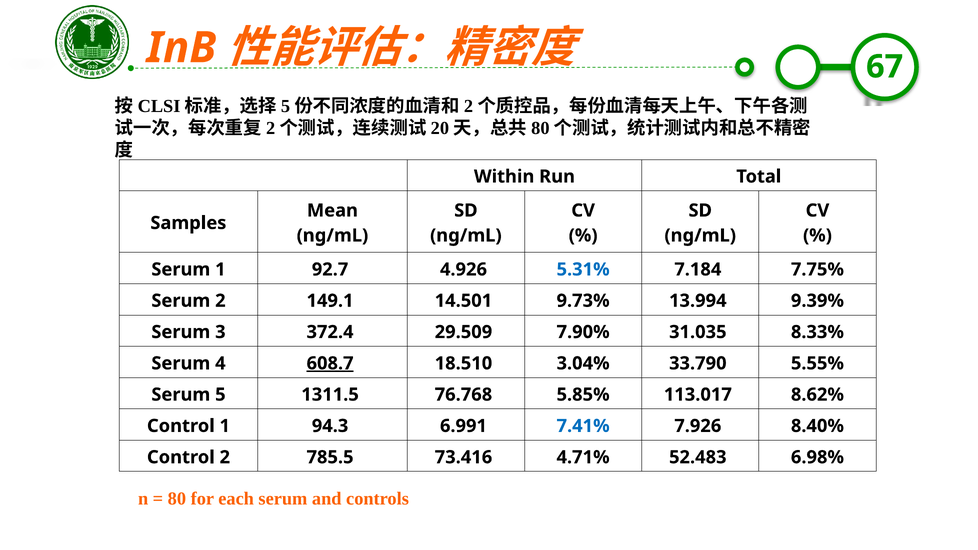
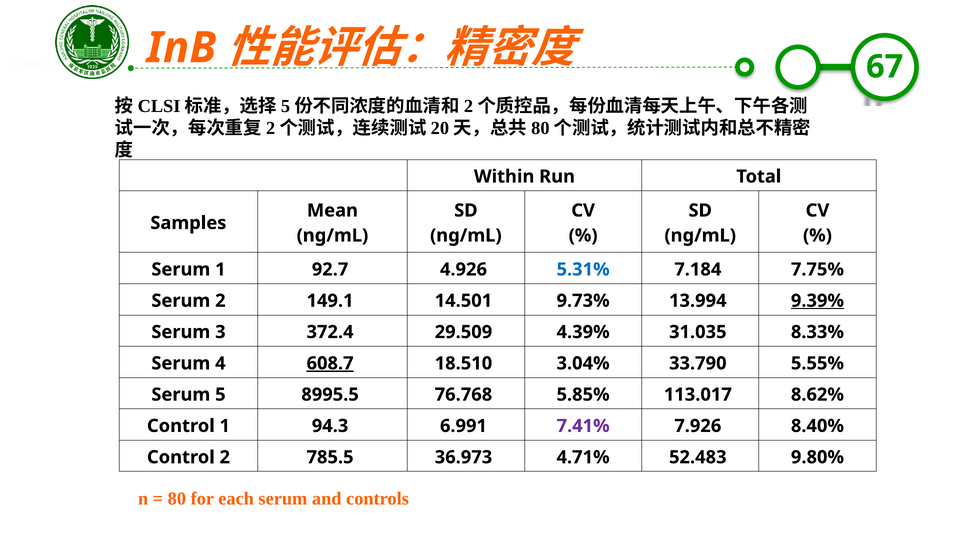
9.39% underline: none -> present (817, 301)
7.90%: 7.90% -> 4.39% (583, 332)
1311.5: 1311.5 -> 8995.5 (330, 395)
7.41% colour: blue -> purple (583, 426)
73.416: 73.416 -> 36.973 (463, 457)
6.98%: 6.98% -> 9.80% (817, 457)
